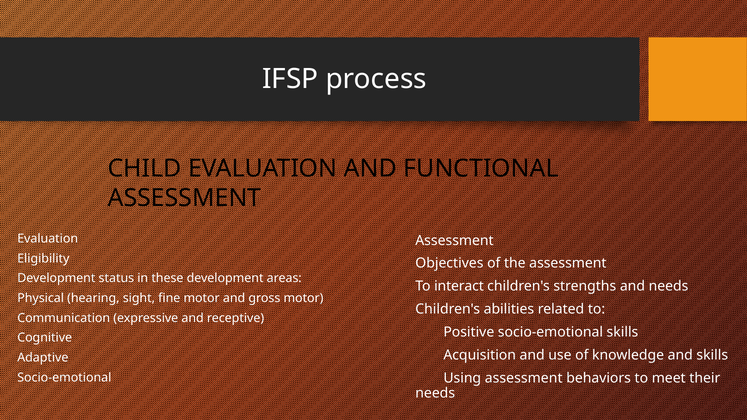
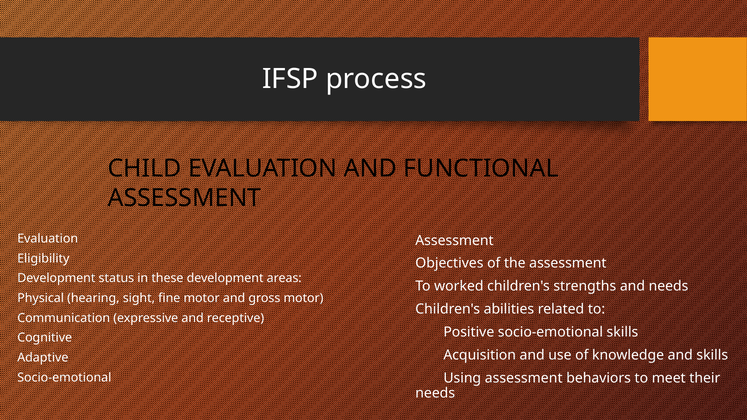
interact: interact -> worked (459, 286)
